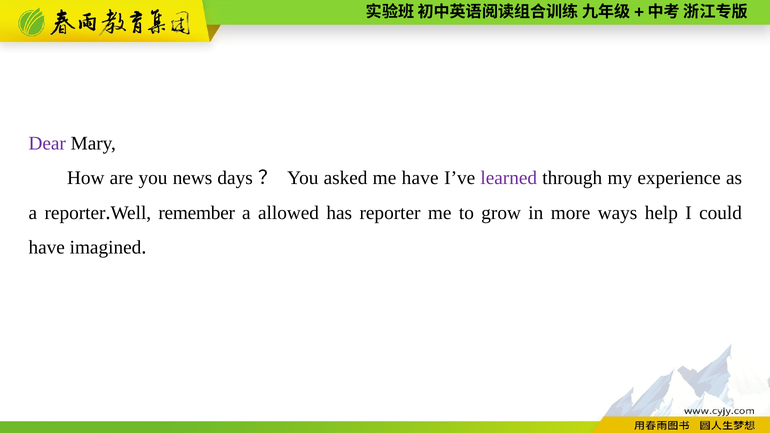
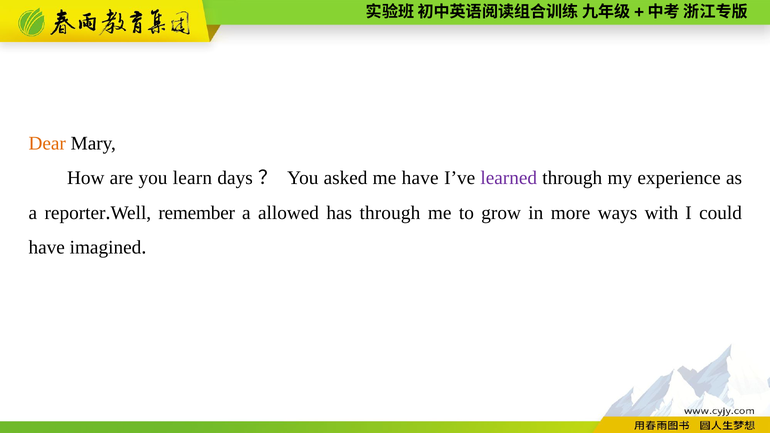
Dear colour: purple -> orange (47, 143)
news: news -> learn (192, 178)
has reporter: reporter -> through (390, 213)
help: help -> with (661, 213)
